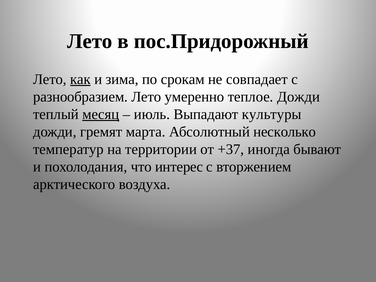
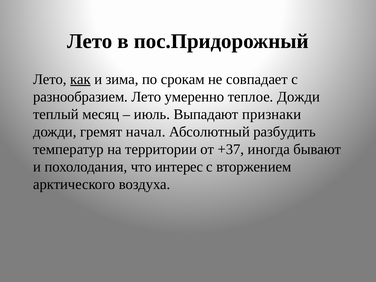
месяц underline: present -> none (101, 114)
культуры: культуры -> признаки (272, 114)
марта: марта -> начал (146, 132)
несколько: несколько -> разбудить (285, 132)
